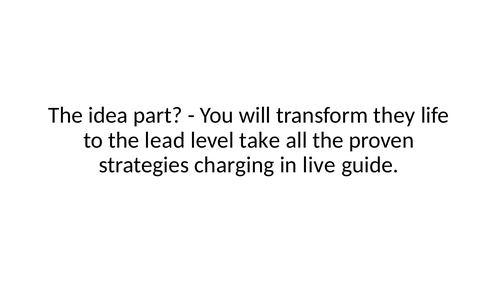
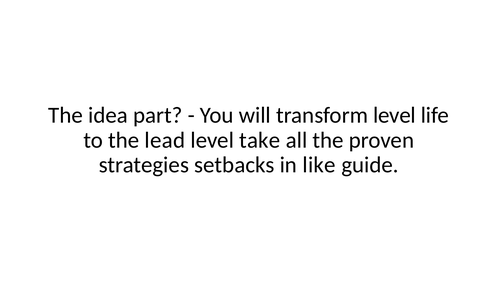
transform they: they -> level (394, 115)
charging: charging -> setbacks (234, 165)
live: live -> like (319, 165)
